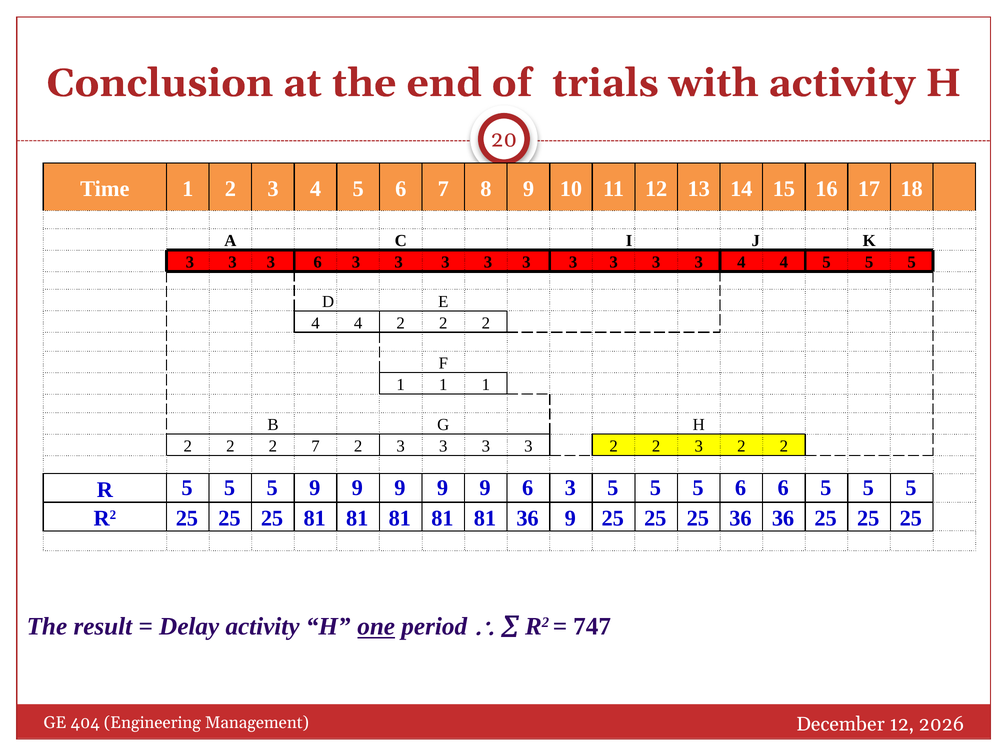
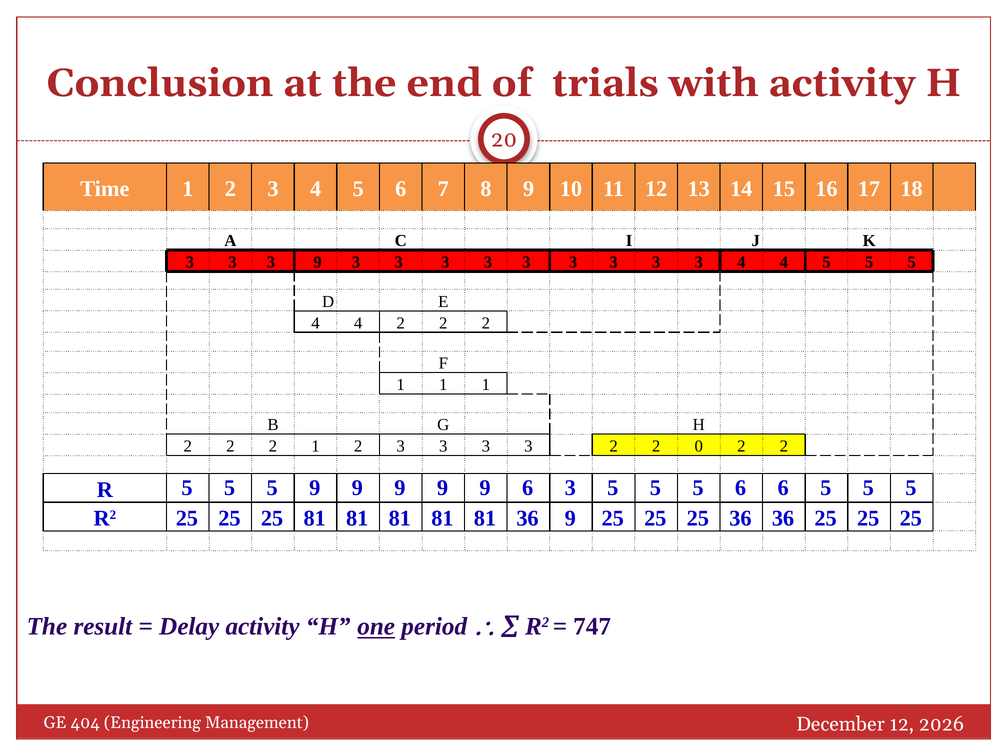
3 6: 6 -> 9 (318, 262)
2 7: 7 -> 1 (316, 446)
2 2 3: 3 -> 0 (699, 446)
